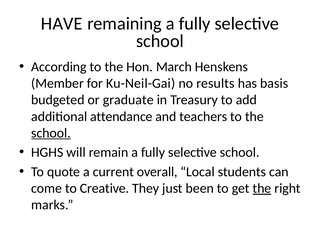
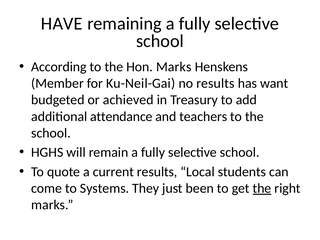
Hon March: March -> Marks (174, 67)
basis: basis -> want (274, 83)
graduate: graduate -> achieved (128, 100)
school underline: present -> none (51, 133)
current overall: overall -> results (157, 172)
Creative: Creative -> Systems (105, 188)
